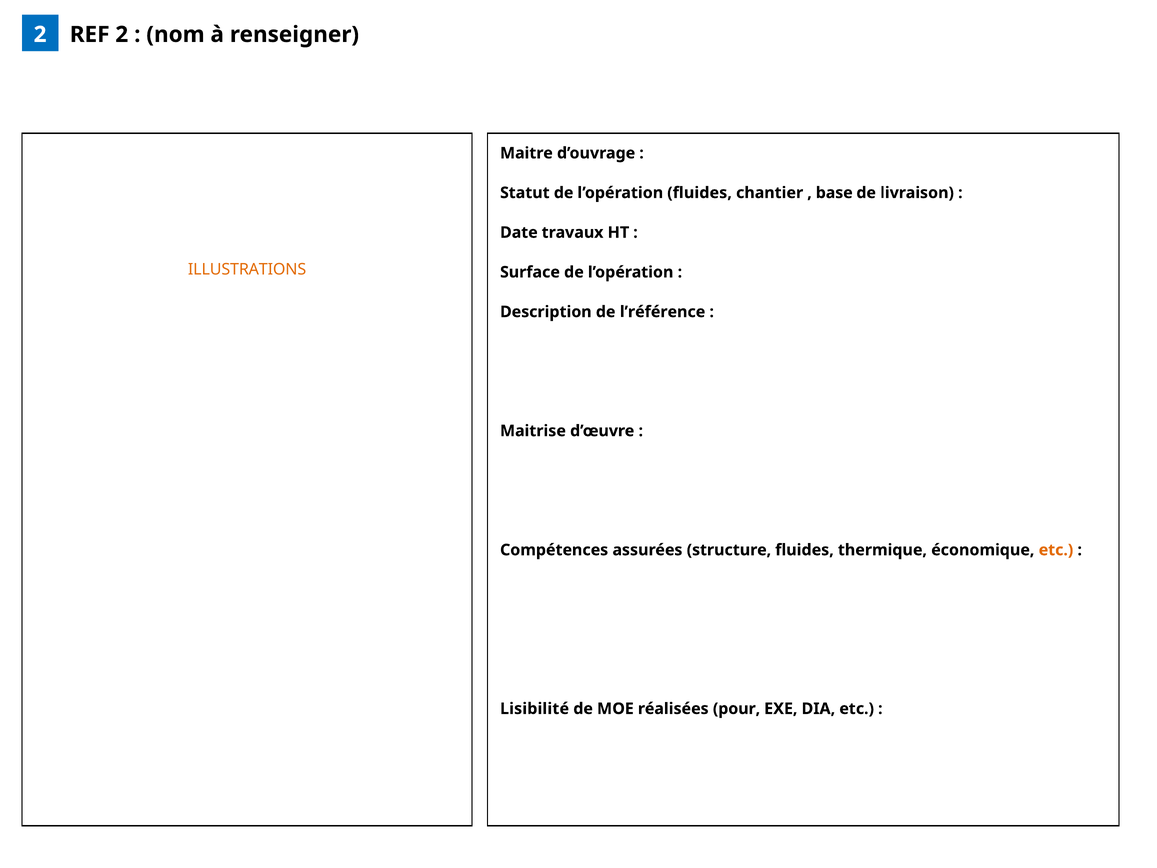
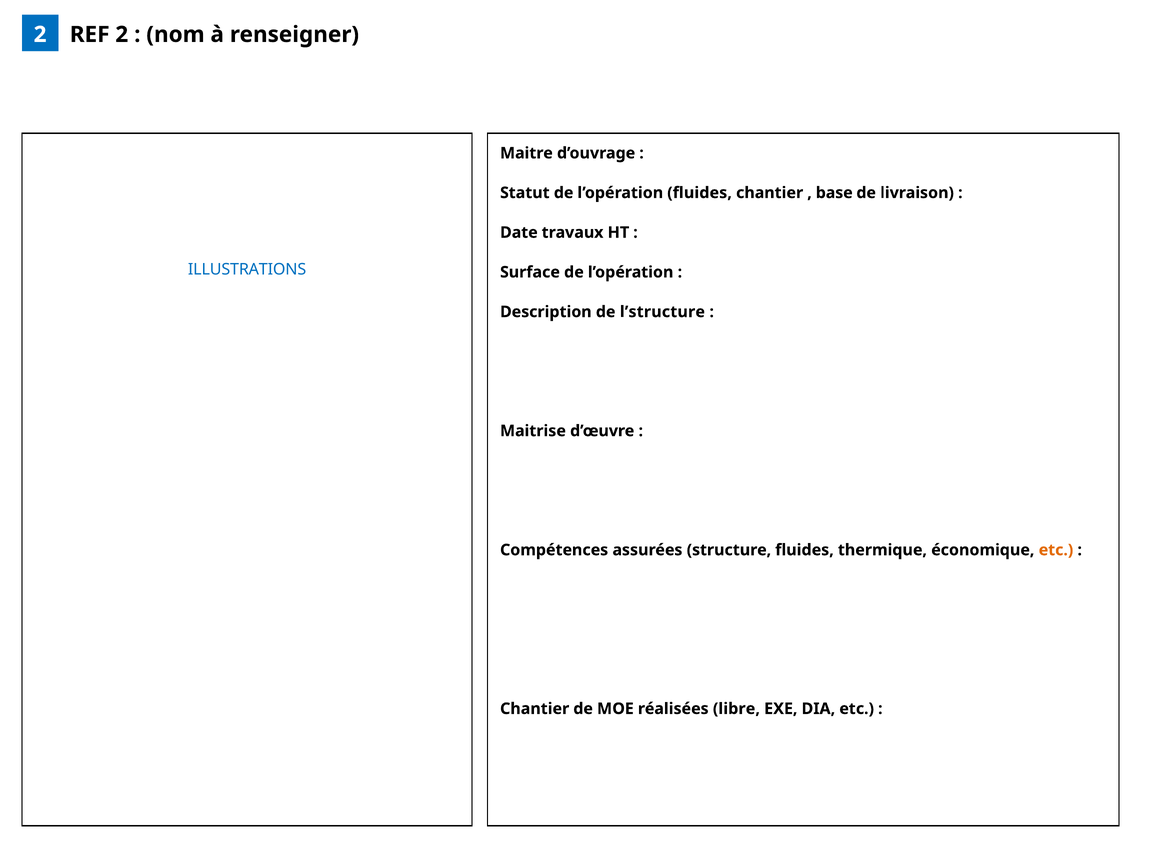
ILLUSTRATIONS colour: orange -> blue (247, 269)
l’référence: l’référence -> l’structure (662, 312)
Lisibilité: Lisibilité -> Chantier (535, 709)
pour: pour -> libre (736, 709)
